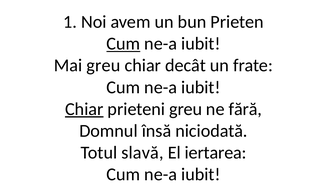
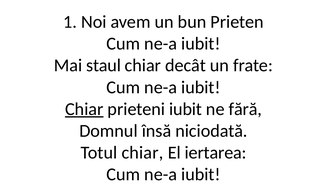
Cum underline: present -> none (123, 44)
Mai greu: greu -> staul (104, 65)
prieteni greu: greu -> iubit (186, 109)
Totul slavă: slavă -> chiar (142, 153)
